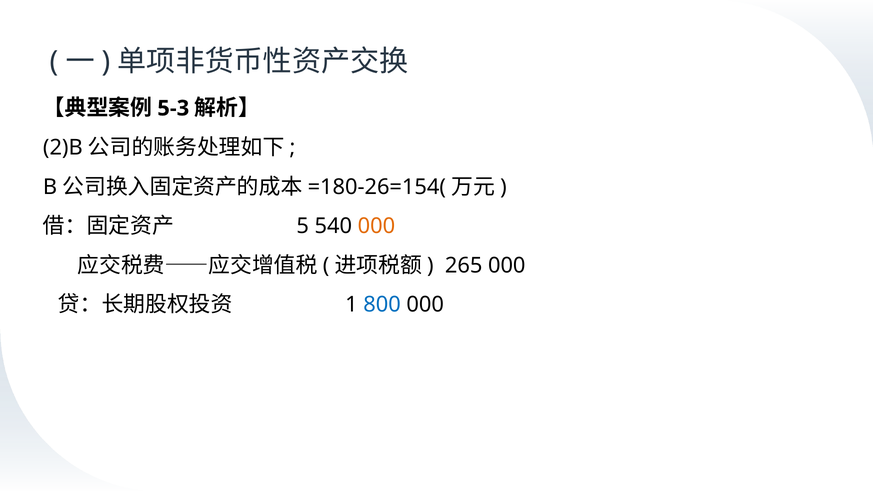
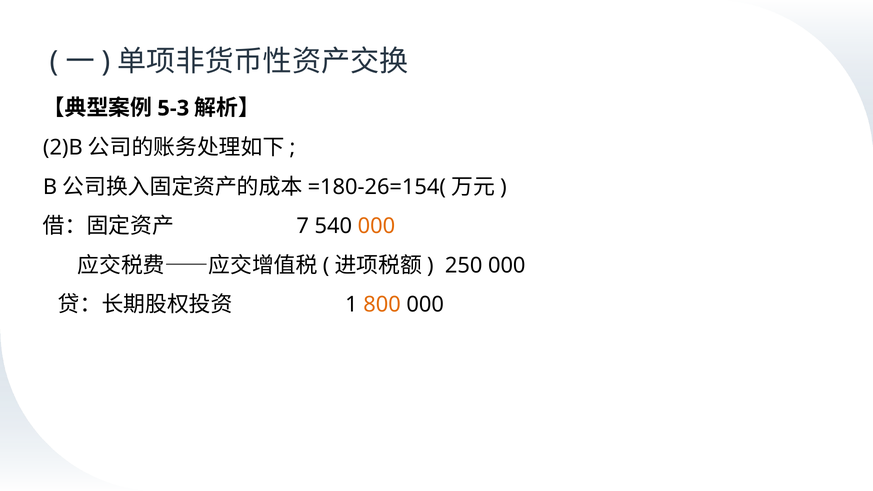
5: 5 -> 7 (303, 226)
265: 265 -> 250 (464, 265)
800 colour: blue -> orange (382, 305)
